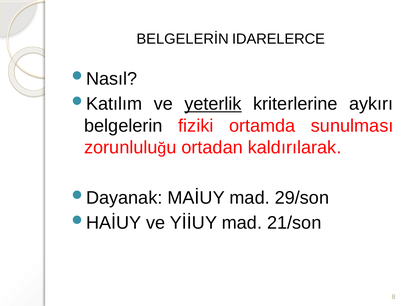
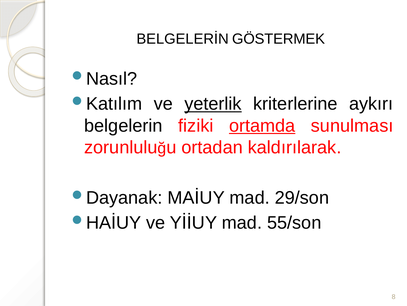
IDARELERCE: IDARELERCE -> GÖSTERMEK (278, 39)
ortamda underline: none -> present (262, 125)
21/son: 21/son -> 55/son (294, 222)
